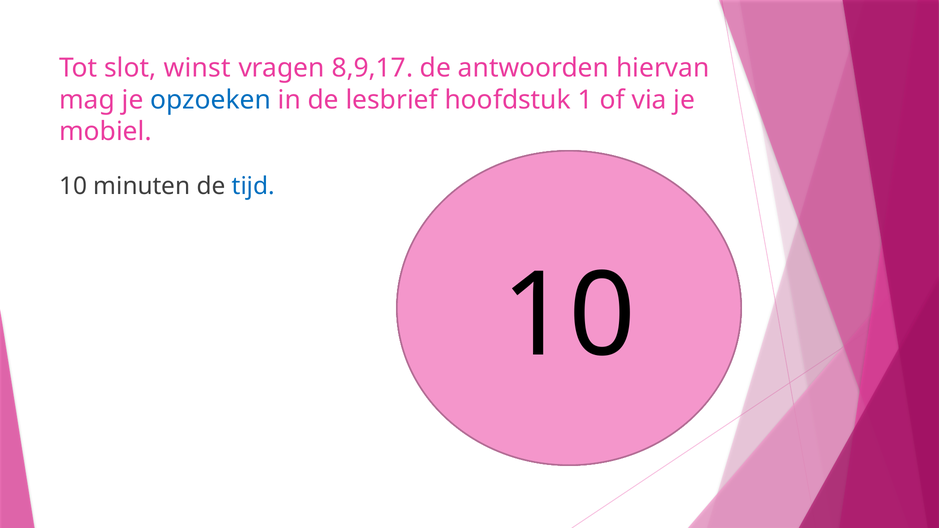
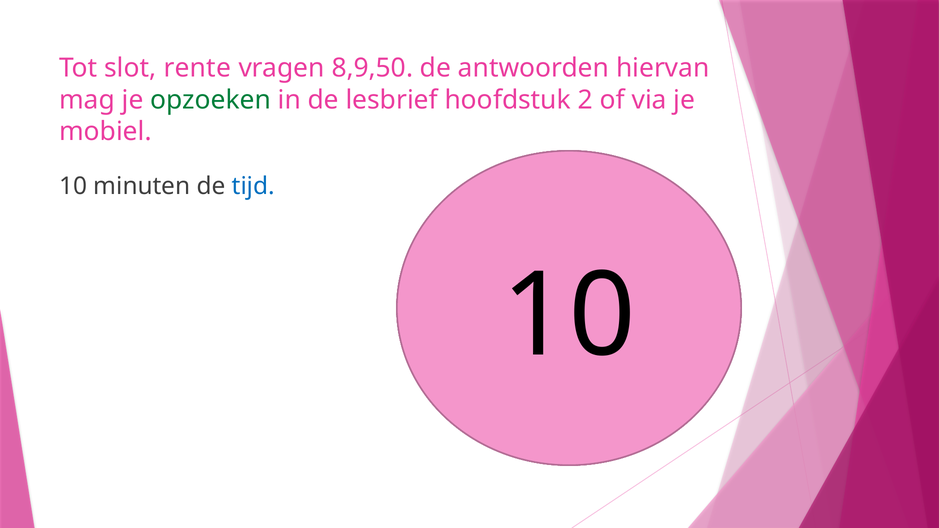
winst: winst -> rente (197, 68)
8,9,17: 8,9,17 -> 8,9,50 (372, 68)
opzoeken colour: blue -> green (211, 100)
1: 1 -> 2 (585, 100)
